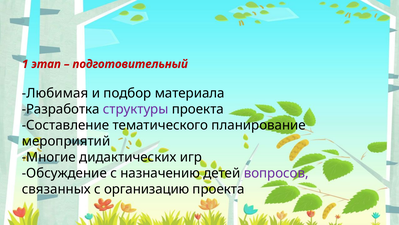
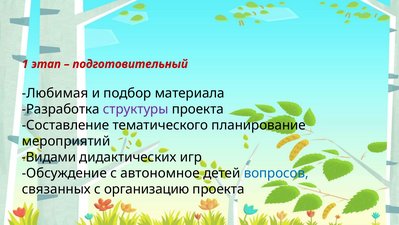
Многие: Многие -> Видами (49, 157)
назначению: назначению -> автономное (160, 173)
вопросов colour: purple -> blue (276, 173)
